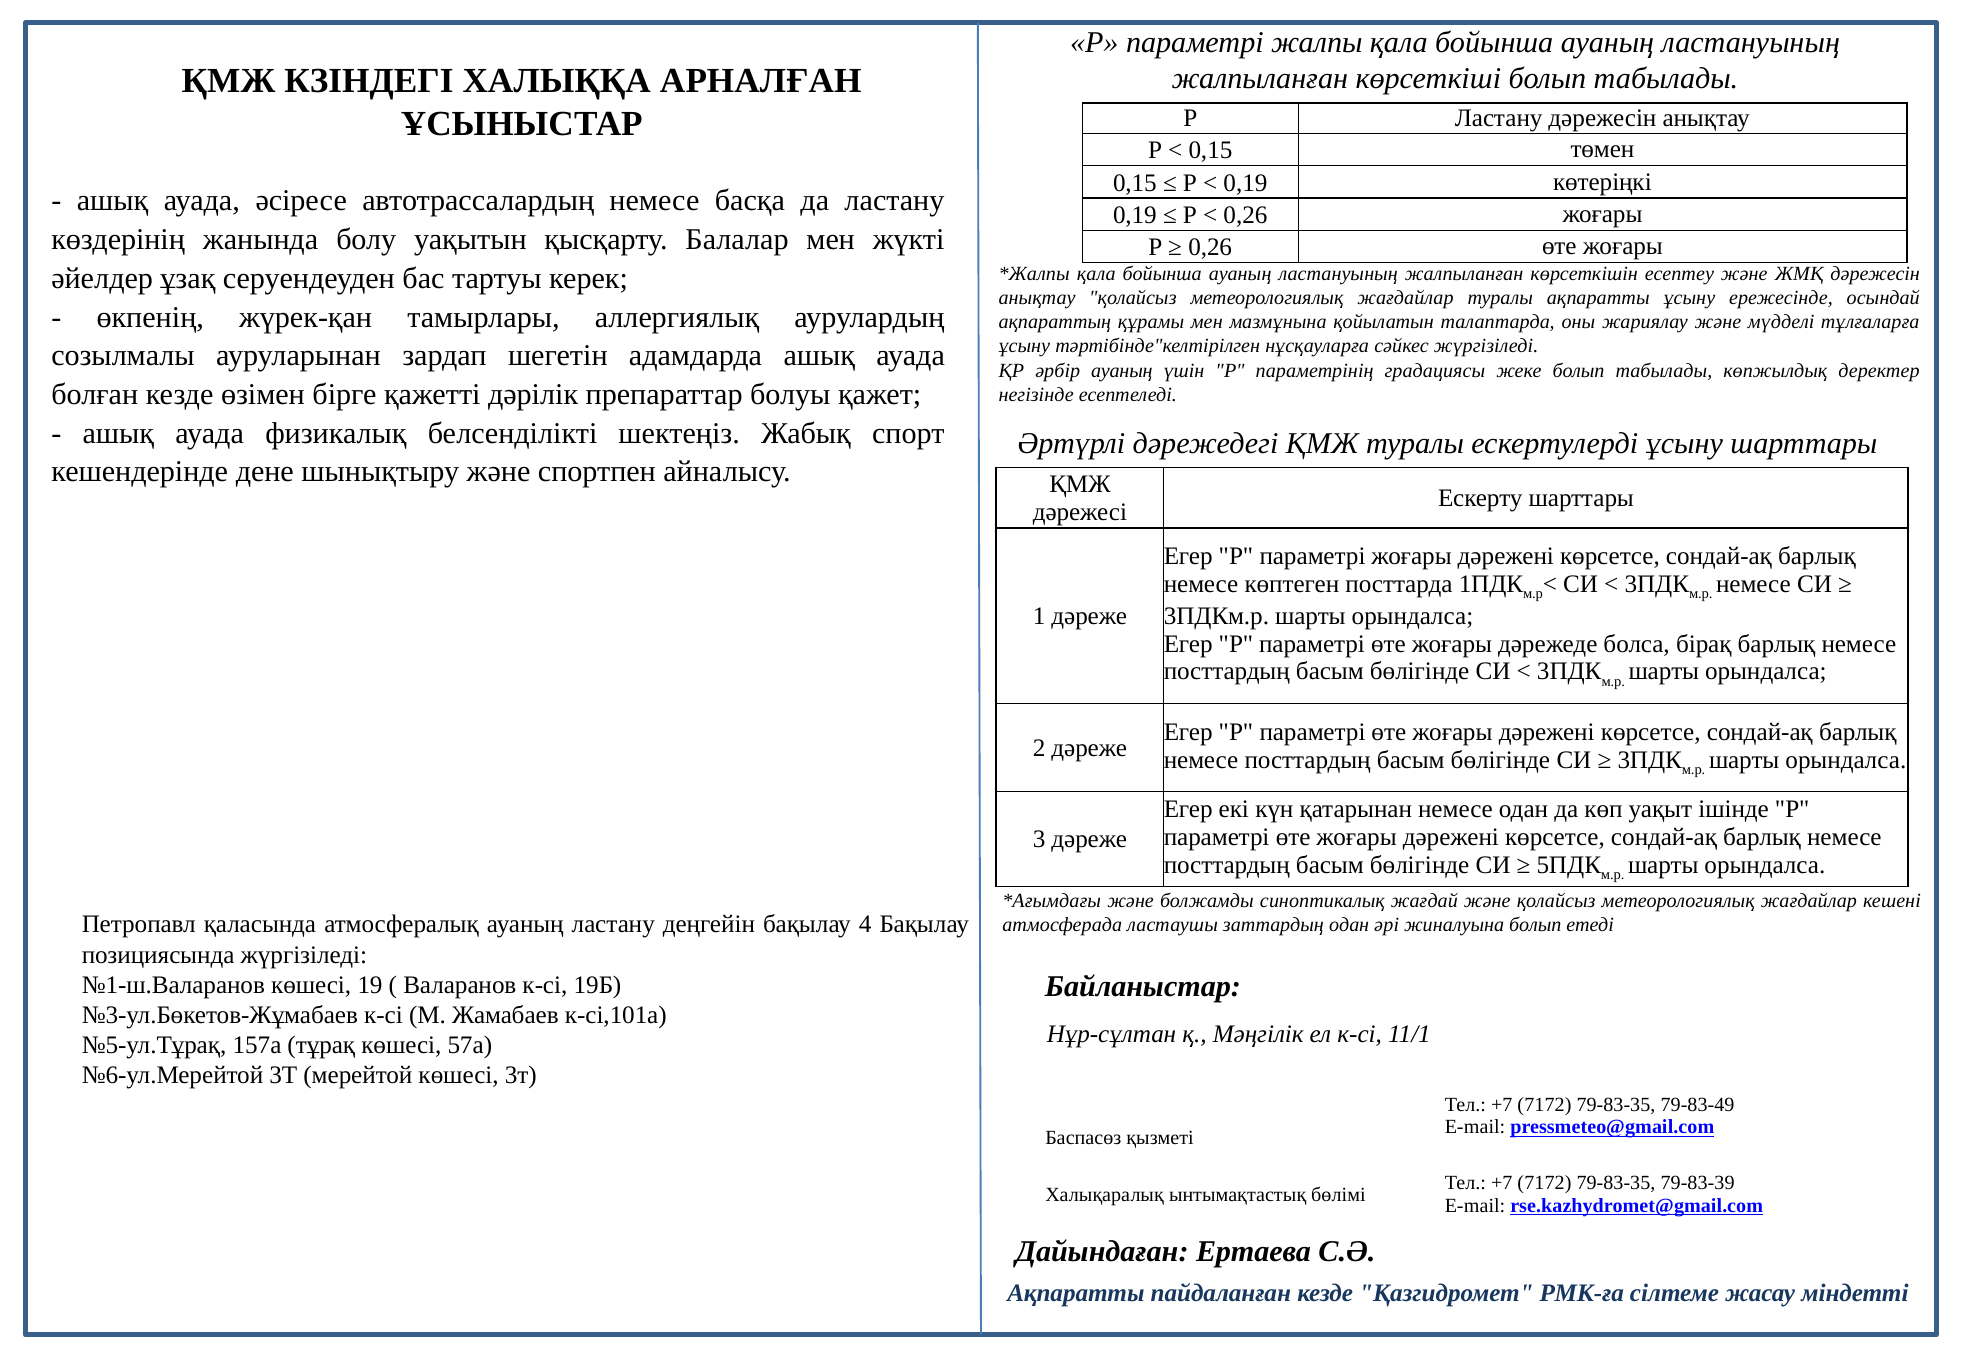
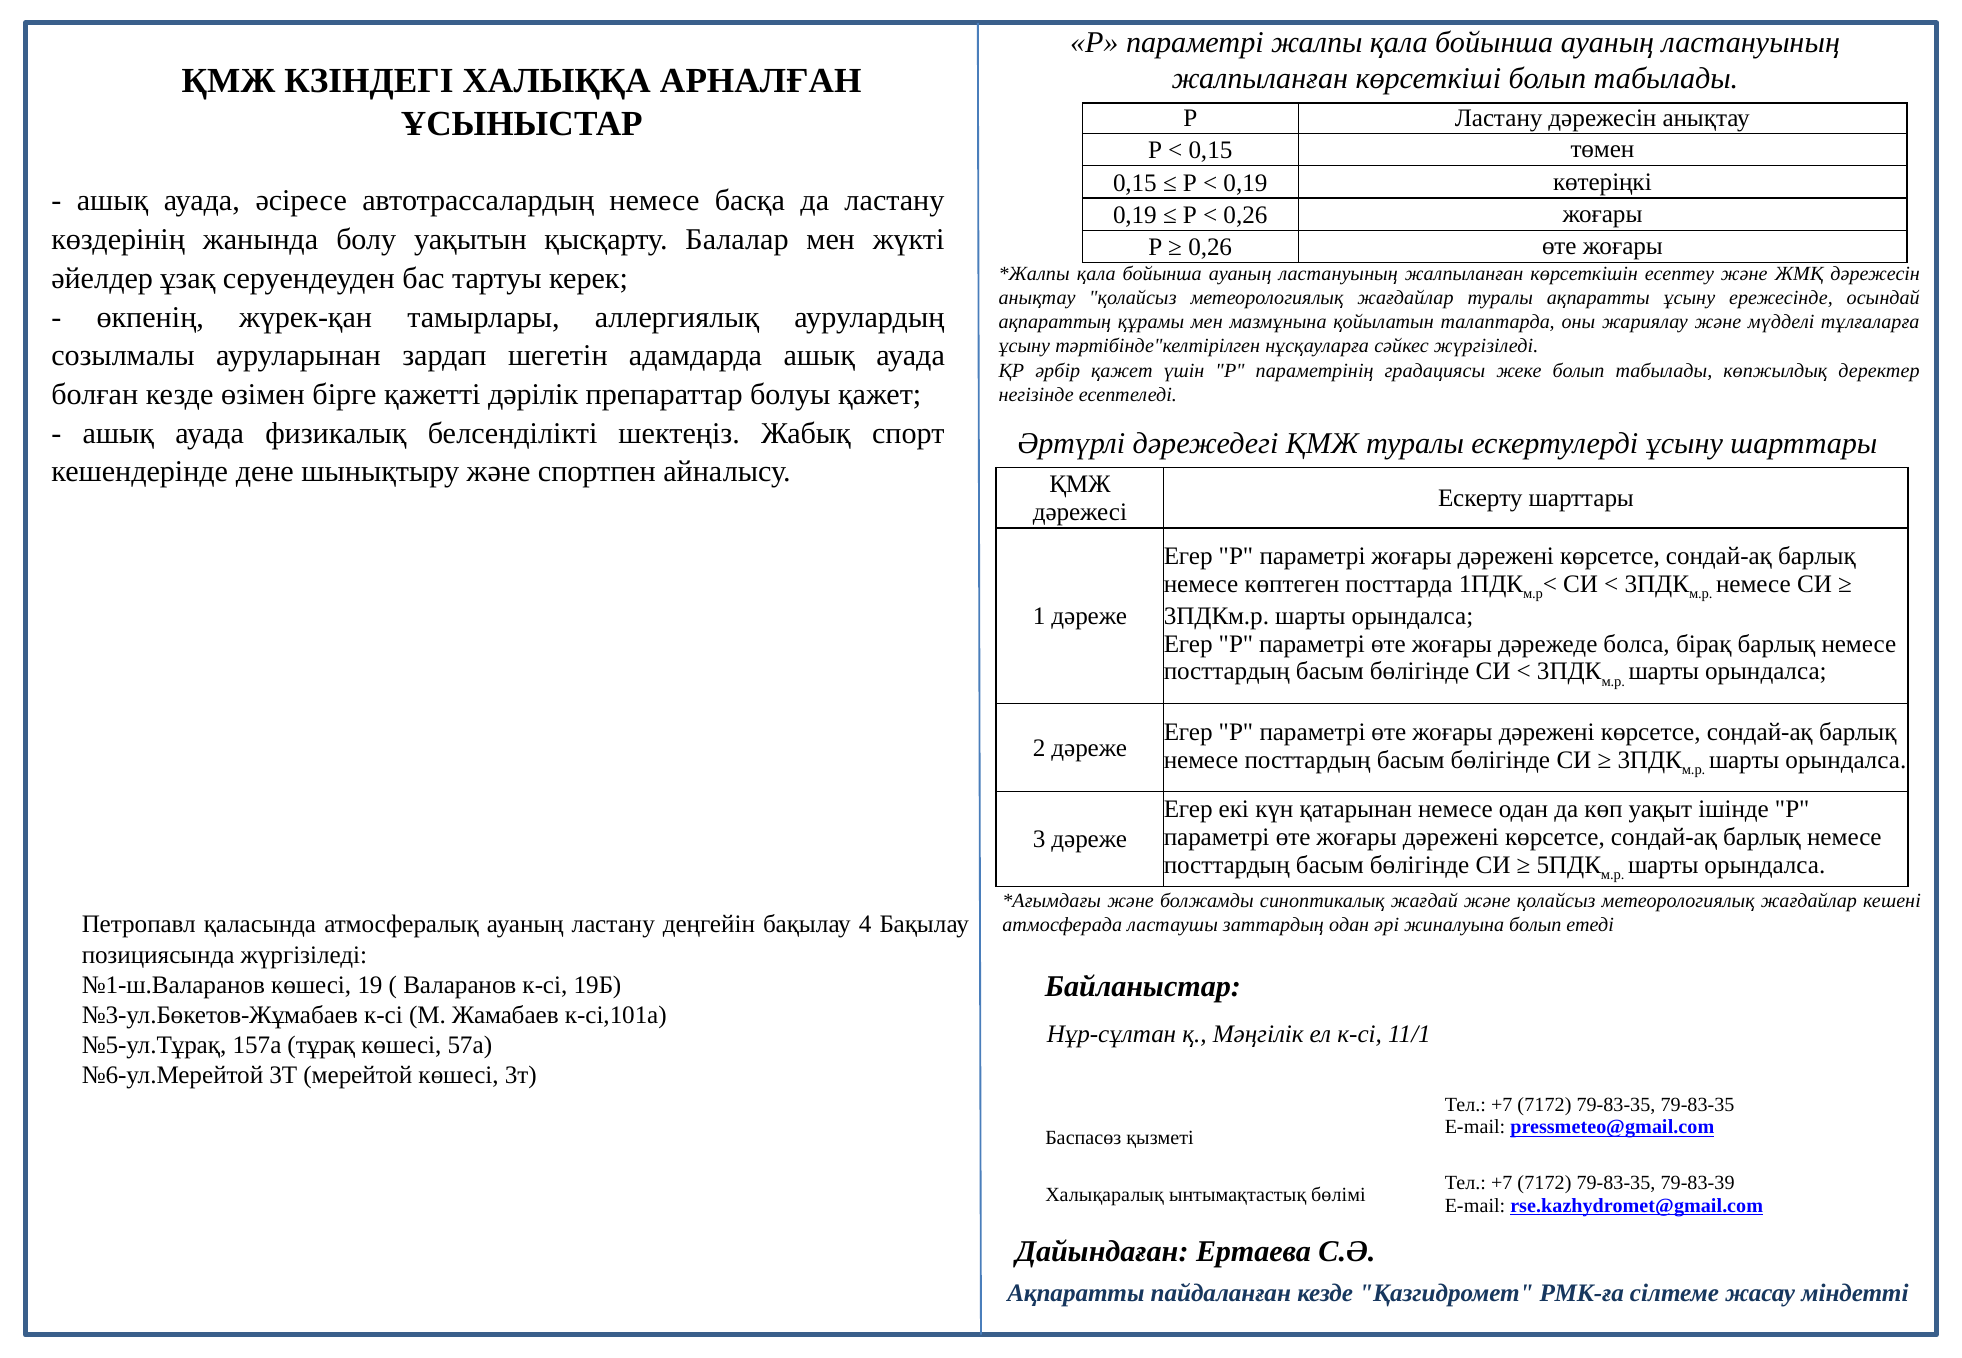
әрбір ауаның: ауаның -> қажет (1122, 370)
79-83-35 79-83-49: 79-83-49 -> 79-83-35 (1698, 1105)
